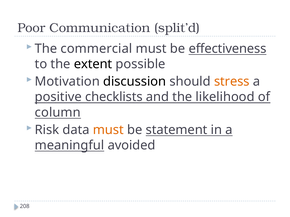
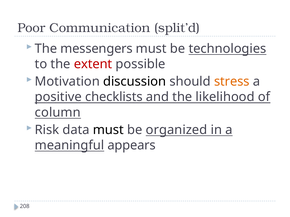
commercial: commercial -> messengers (97, 49)
effectiveness: effectiveness -> technologies (227, 49)
extent colour: black -> red (93, 64)
must colour: orange -> black (108, 130)
statement: statement -> organized (177, 130)
avoided: avoided -> appears (132, 146)
